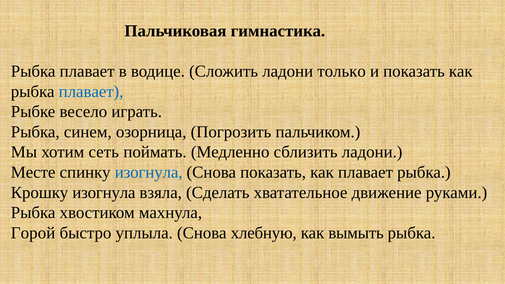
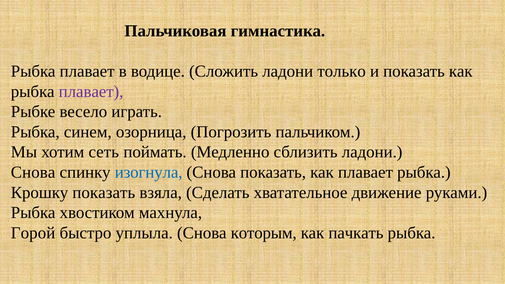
плавает colour: blue -> purple (91, 91)
Месте: Месте -> Снова (33, 172)
Крошку изогнула: изогнула -> показать (104, 193)
хлебную: хлебную -> которым (264, 233)
вымыть: вымыть -> пачкать (356, 233)
